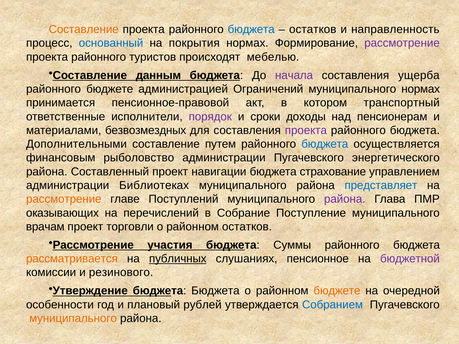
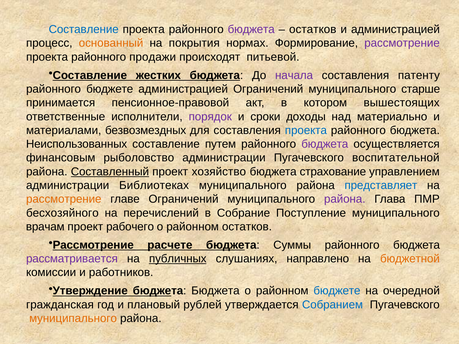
Составление colour: orange -> blue (84, 29)
бюджета colour: blue -> purple (251, 29)
и направленность: направленность -> администрацией (395, 29)
основанный colour: blue -> orange (111, 43)
туристов: туристов -> продажи (153, 57)
мебелью: мебелью -> питьевой (273, 57)
данным: данным -> жестких (158, 75)
ущерба: ущерба -> патенту (419, 75)
муниципального нормах: нормах -> старше (421, 89)
транспортный: транспортный -> вышестоящих (402, 103)
пенсионерам: пенсионерам -> материально (392, 117)
проекта colour: purple -> blue (306, 130)
Дополнительными: Дополнительными -> Неиспользованных (77, 144)
бюджета colour: blue -> purple (325, 144)
энергетического: энергетического -> воспитательной (396, 158)
Составленный underline: none -> present (110, 172)
навигации: навигации -> хозяйство (219, 172)
главе Поступлений: Поступлений -> Ограничений (184, 199)
оказывающих: оказывающих -> бесхозяйного (62, 213)
торговли: торговли -> рабочего (130, 227)
участия: участия -> расчете (170, 245)
рассматривается colour: orange -> purple (72, 259)
пенсионное: пенсионное -> направлено (318, 259)
бюджетной colour: purple -> orange (410, 259)
резинового: резинового -> работников (121, 273)
бюджете colour: orange -> blue (337, 291)
особенности: особенности -> гражданская (60, 305)
